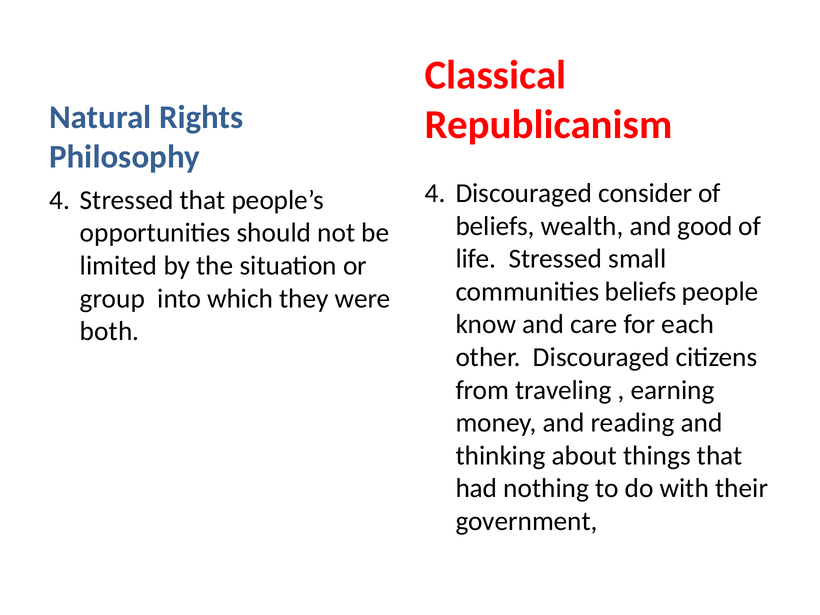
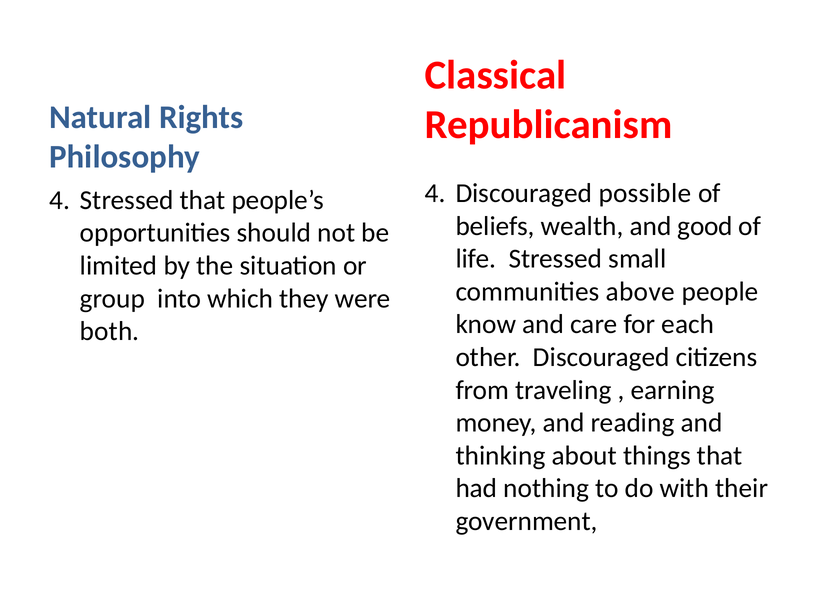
consider: consider -> possible (645, 193)
communities beliefs: beliefs -> above (640, 292)
